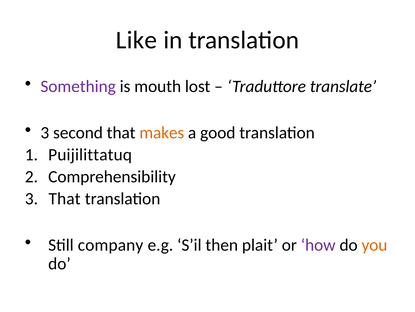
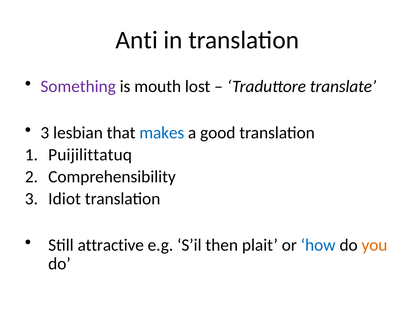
Like: Like -> Anti (137, 40)
second: second -> lesbian (78, 132)
makes colour: orange -> blue (162, 132)
3 That: That -> Idiot (65, 198)
company: company -> attractive (111, 244)
how colour: purple -> blue (318, 244)
